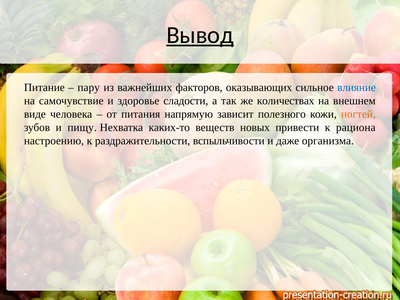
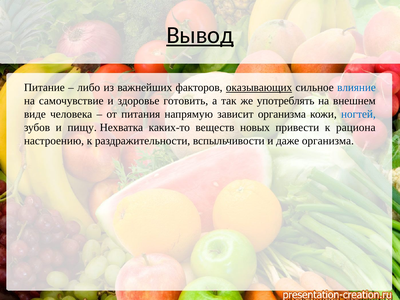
пару: пару -> либо (89, 87)
оказывающих underline: none -> present (259, 87)
сладости: сладости -> готовить (186, 101)
количествах: количествах -> употреблять (286, 101)
зависит полезного: полезного -> организма (282, 114)
ногтей colour: orange -> blue (358, 114)
